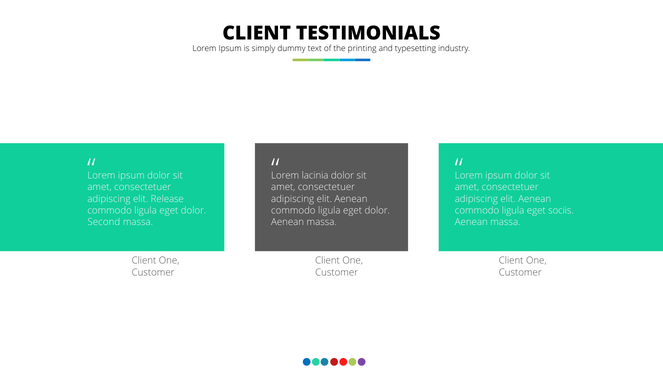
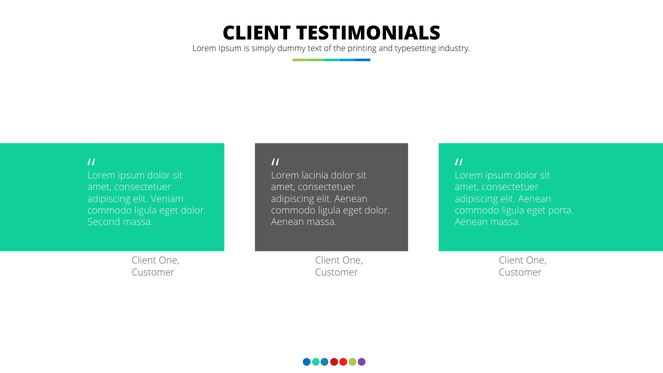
Release: Release -> Veniam (167, 199)
sociis: sociis -> porta (561, 210)
